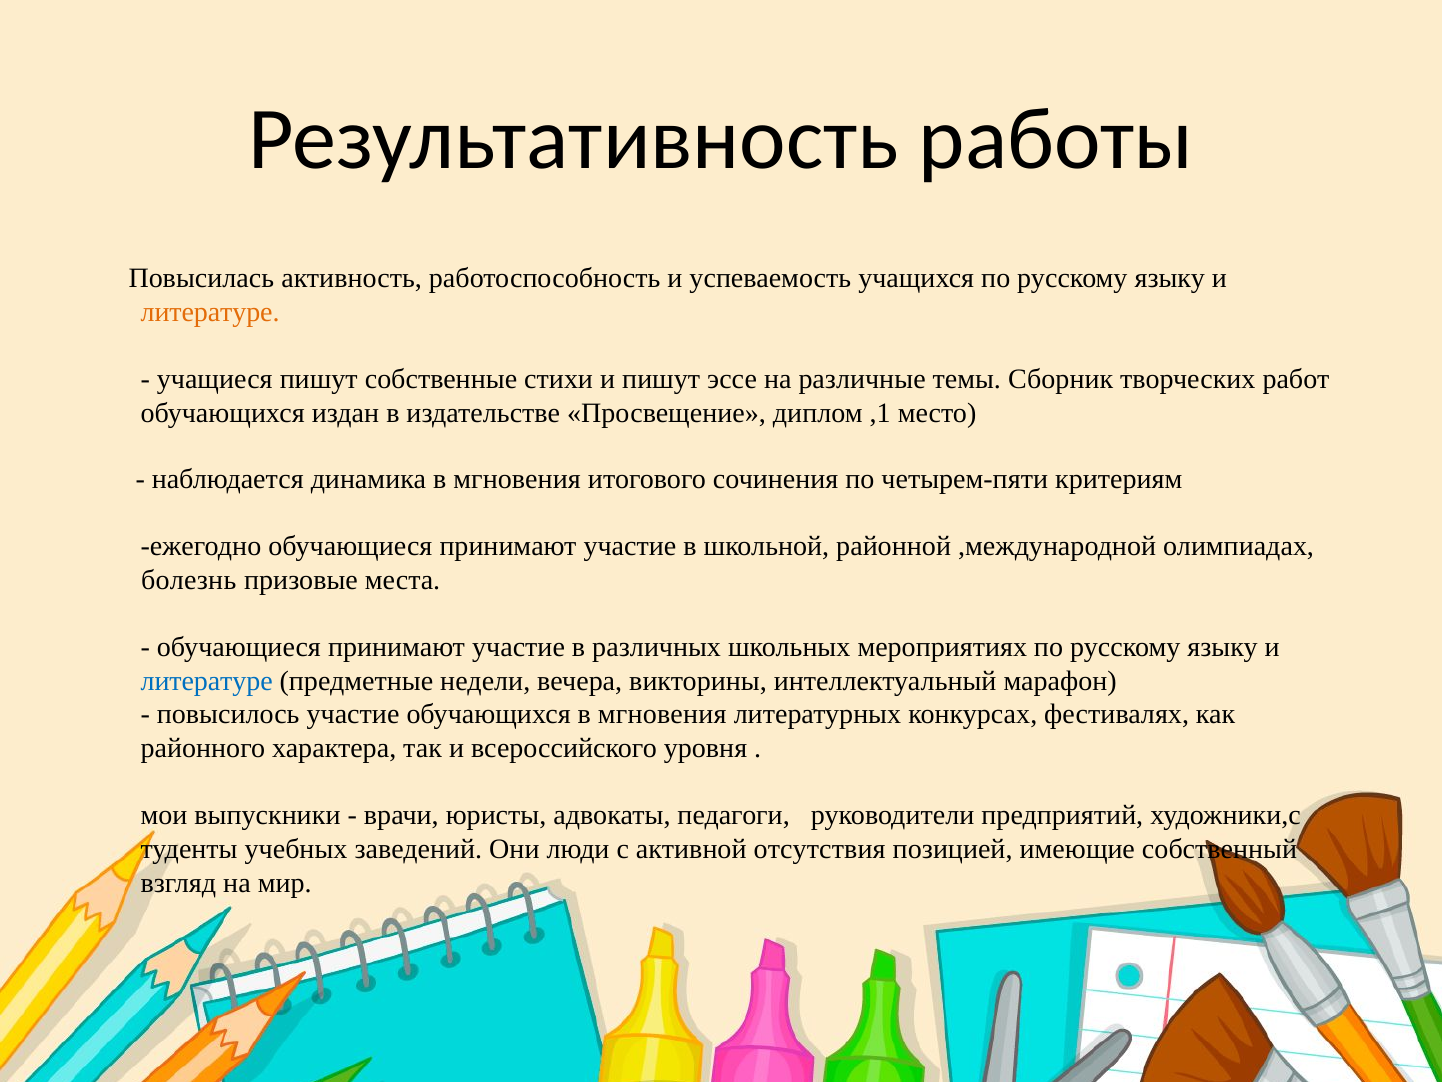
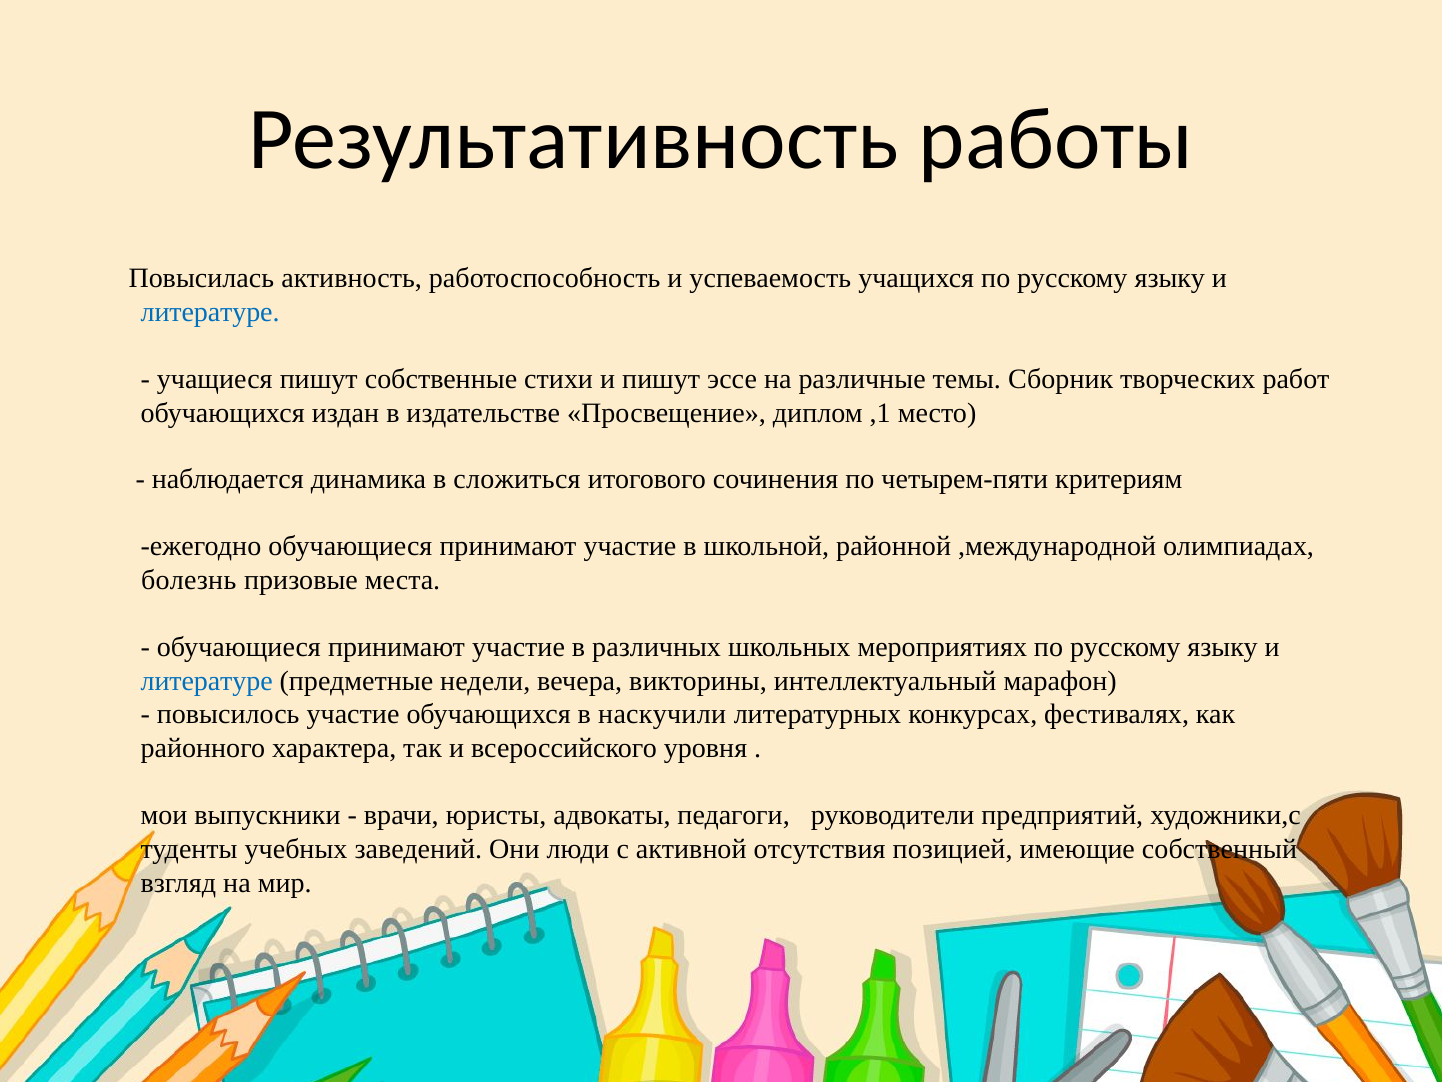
литературе colour: orange -> blue (210, 312)
динамика в мгновения: мгновения -> сложиться (517, 479)
обучающихся в мгновения: мгновения -> наскучили (662, 714)
